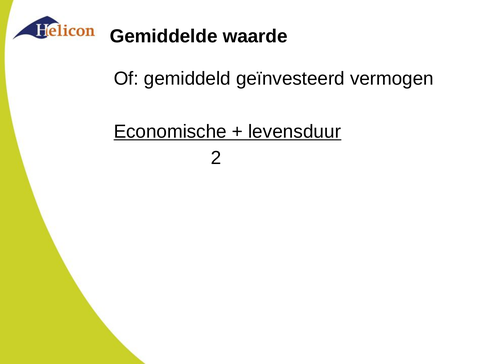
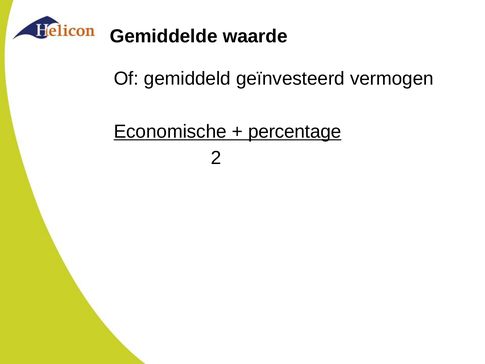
levensduur: levensduur -> percentage (295, 131)
